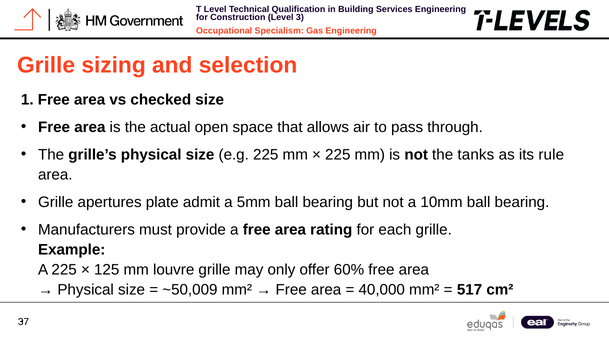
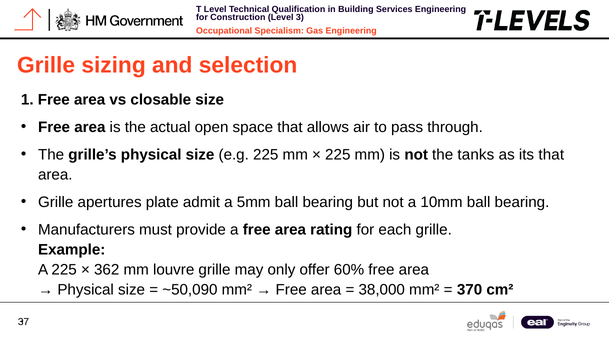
checked: checked -> closable (161, 100)
its rule: rule -> that (551, 155)
125: 125 -> 362 (107, 270)
~50,009: ~50,009 -> ~50,090 (190, 290)
40,000: 40,000 -> 38,000 (382, 290)
517: 517 -> 370 (470, 290)
